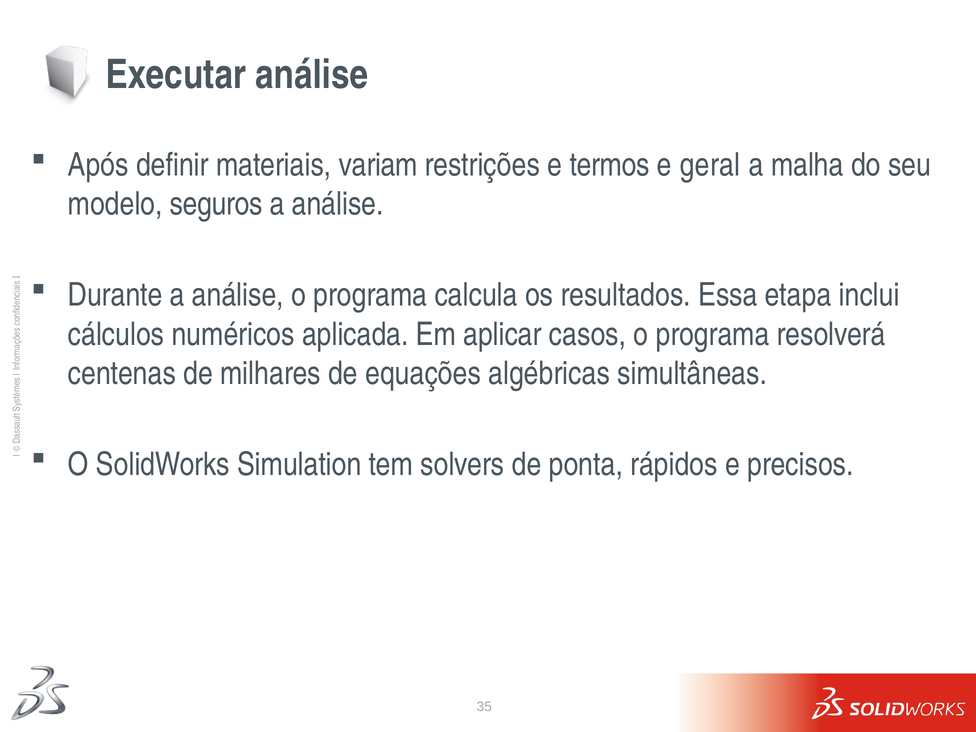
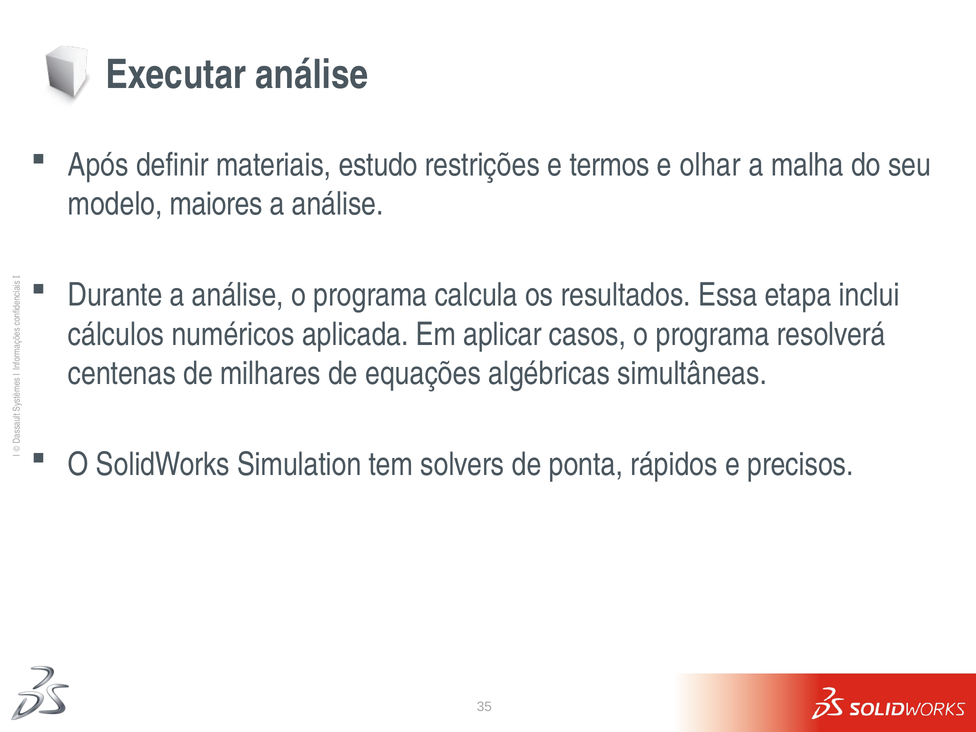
variam: variam -> estudo (378, 165)
geral: geral -> olhar (710, 165)
seguros: seguros -> maiores (216, 204)
